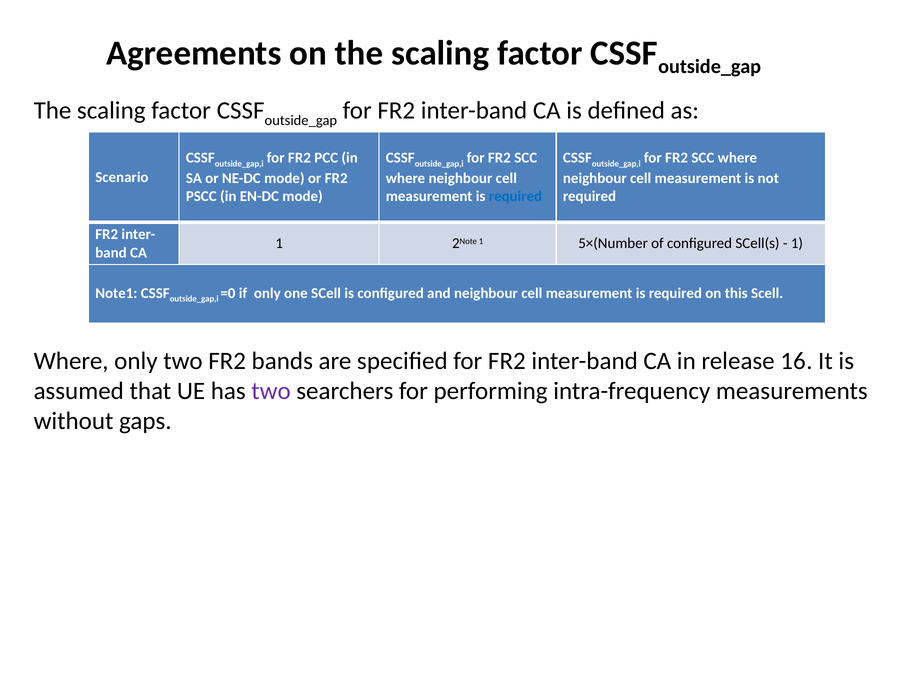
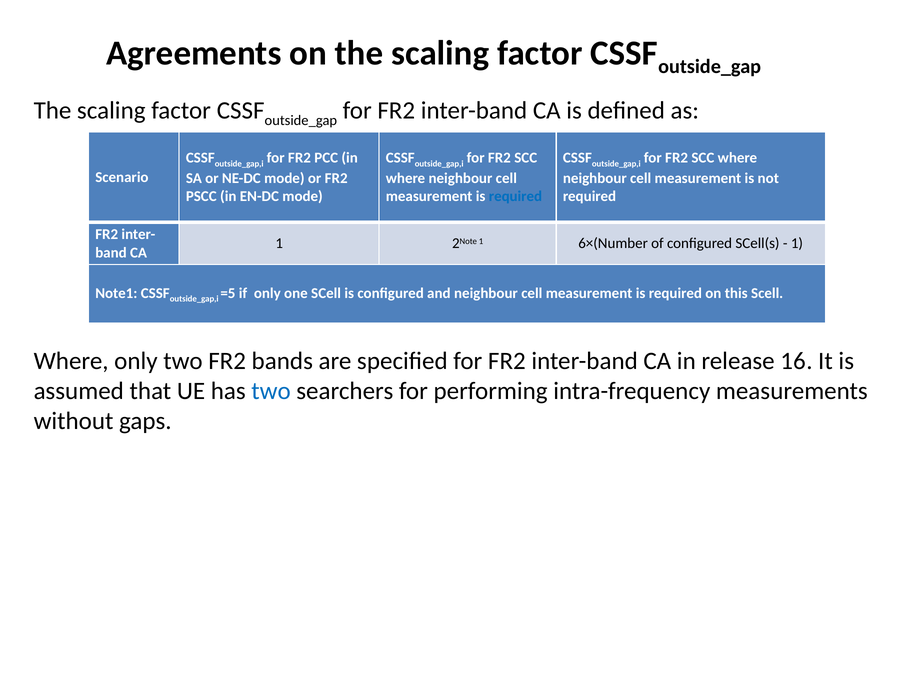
5×(Number: 5×(Number -> 6×(Number (613, 244)
=0: =0 -> =5 (228, 293)
two colour: purple -> blue (271, 391)
